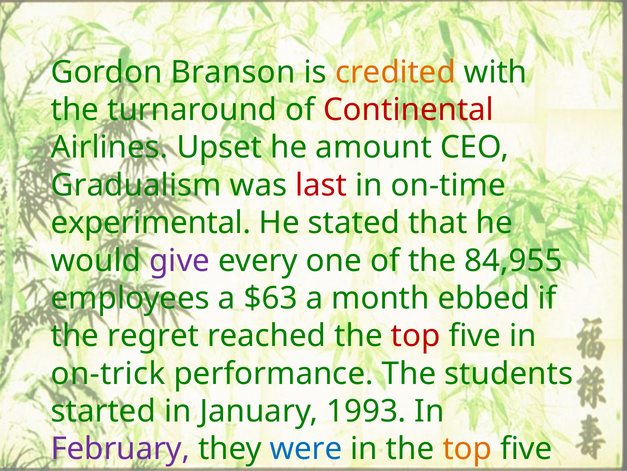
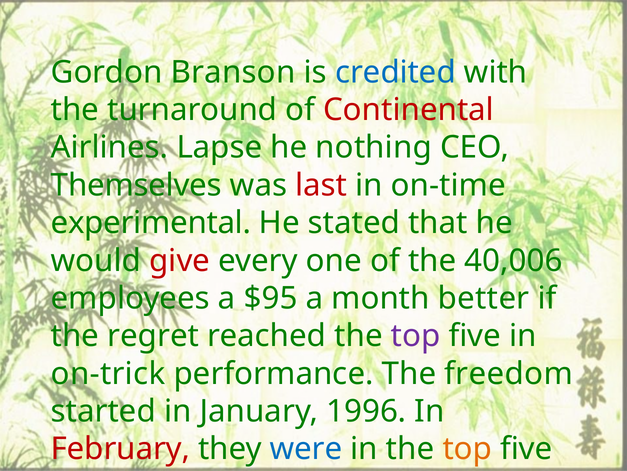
credited colour: orange -> blue (395, 72)
Upset: Upset -> Lapse (219, 147)
amount: amount -> nothing (374, 147)
Gradualism: Gradualism -> Themselves (136, 185)
give colour: purple -> red (180, 260)
84,955: 84,955 -> 40,006 (513, 260)
$63: $63 -> $95 (271, 298)
ebbed: ebbed -> better (484, 298)
top colour: red -> purple (416, 335)
students: students -> freedom (509, 373)
1993: 1993 -> 1996 (366, 411)
February colour: purple -> red (120, 448)
